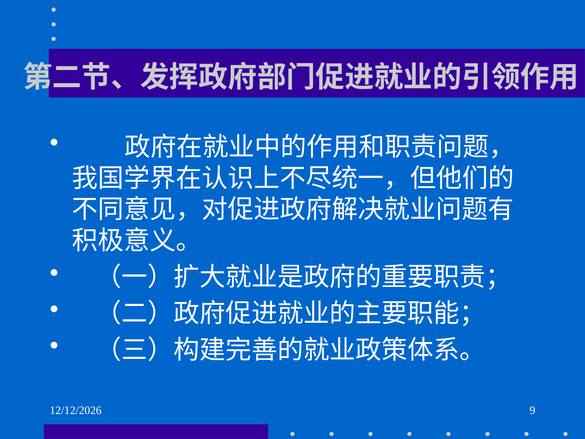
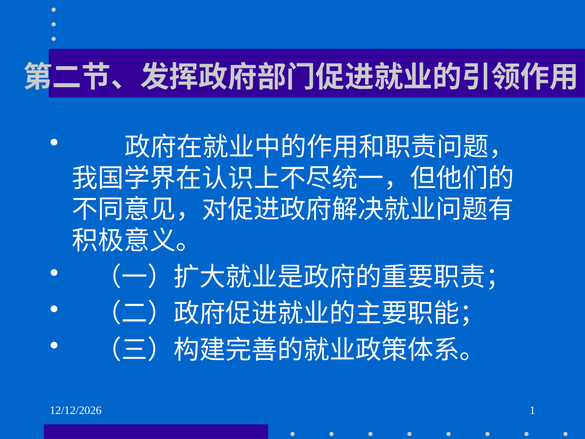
9: 9 -> 1 (532, 410)
